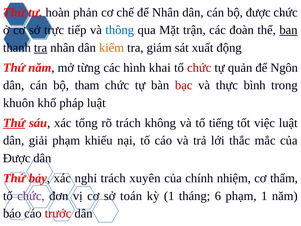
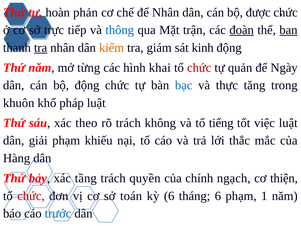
đoàn underline: none -> present (242, 30)
xuất: xuất -> kinh (203, 48)
Ngôn: Ngôn -> Ngày (284, 68)
bộ tham: tham -> động (87, 85)
bạc colour: red -> blue (184, 85)
bình: bình -> tăng (255, 85)
Thứ underline: present -> none (14, 123)
tổng: tổng -> theo (86, 123)
Được: Được -> Hàng (17, 158)
nghỉ: nghỉ -> tầng (86, 178)
xuyên: xuyên -> quyền (145, 178)
nhiệm: nhiệm -> ngạch (234, 178)
thẩm: thẩm -> thiện (284, 178)
chức colour: purple -> red (31, 196)
kỳ 1: 1 -> 6 (169, 196)
trước colour: red -> blue (58, 213)
